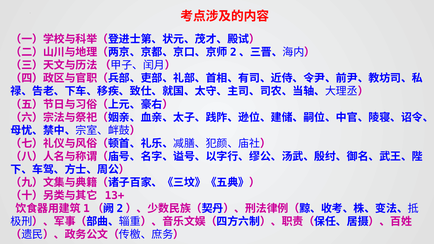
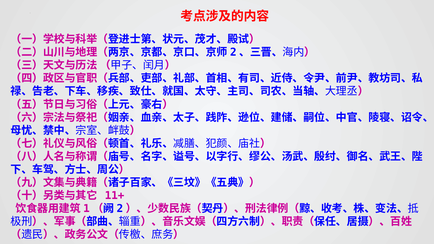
13+: 13+ -> 11+ (115, 196)
